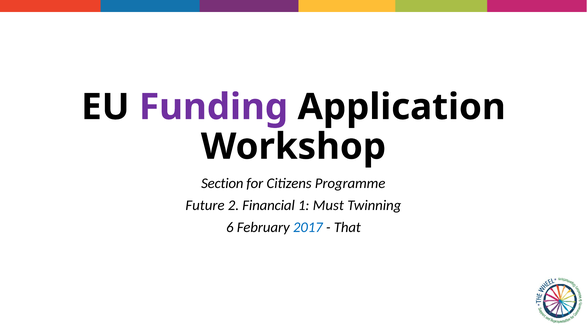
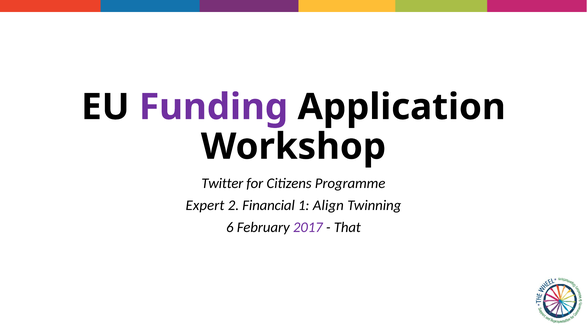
Section: Section -> Twitter (222, 183)
Future: Future -> Expert (205, 205)
Must: Must -> Align (328, 205)
2017 colour: blue -> purple (308, 227)
